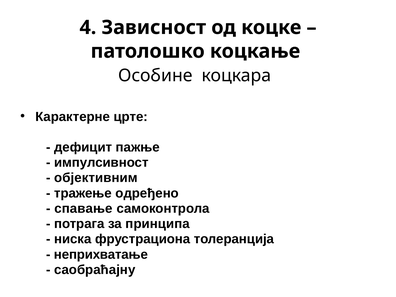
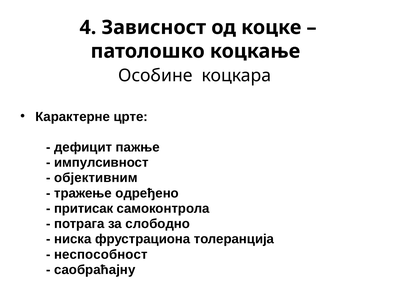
спавање: спавање -> притисак (84, 209)
принципа: принципа -> слободно (158, 224)
неприхватање: неприхватање -> неспособност (101, 254)
